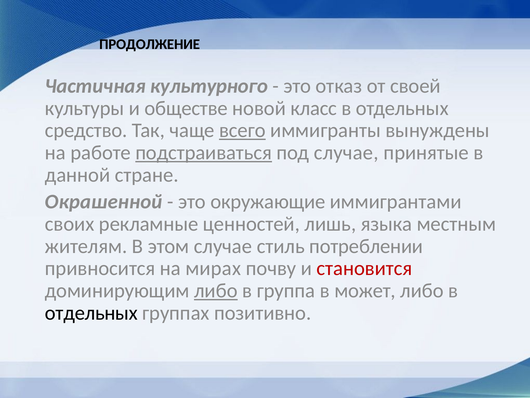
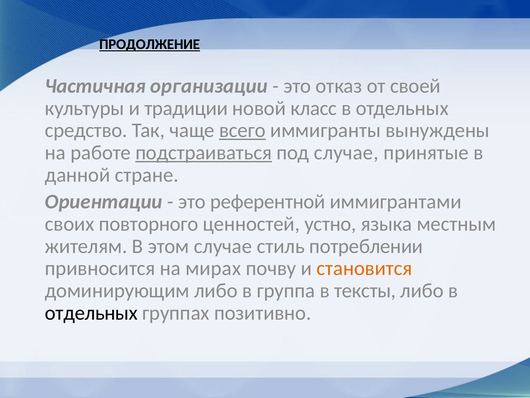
ПРОДОЛЖЕНИЕ underline: none -> present (150, 44)
культурного: культурного -> организации (209, 86)
обществе: обществе -> традиции (186, 108)
Окрашенной: Окрашенной -> Ориентации (104, 201)
окружающие: окружающие -> референтной (268, 201)
рекламные: рекламные -> повторного (149, 224)
лишь: лишь -> устно (330, 224)
становится colour: red -> orange (364, 268)
либо underline: present -> none (216, 290)
может: может -> тексты (365, 290)
